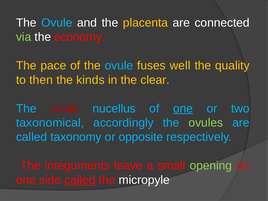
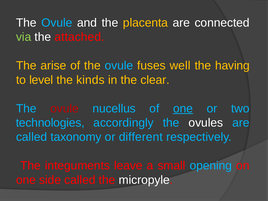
economy: economy -> attached (80, 37)
pace: pace -> arise (53, 66)
quality: quality -> having (232, 66)
then: then -> level (41, 80)
taxonomical: taxonomical -> technologies (50, 123)
ovules colour: light green -> white (206, 123)
opposite: opposite -> different (141, 137)
opening colour: light green -> light blue (211, 166)
called underline: present -> none (80, 180)
